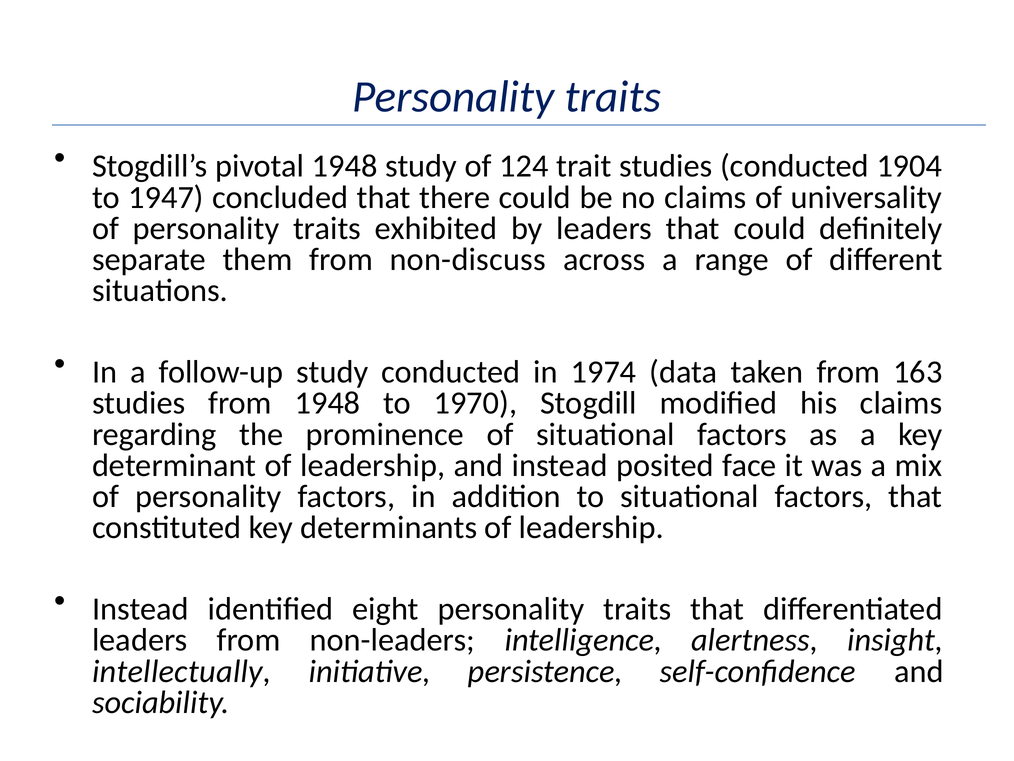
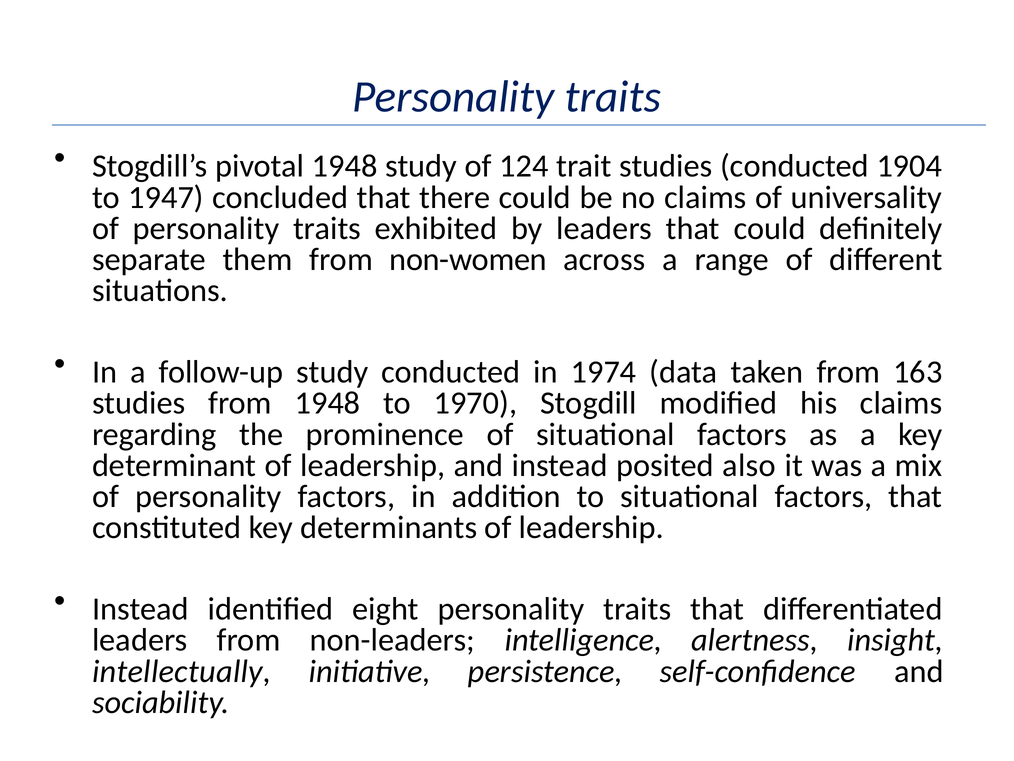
non-discuss: non-discuss -> non-women (468, 259)
face: face -> also (749, 465)
